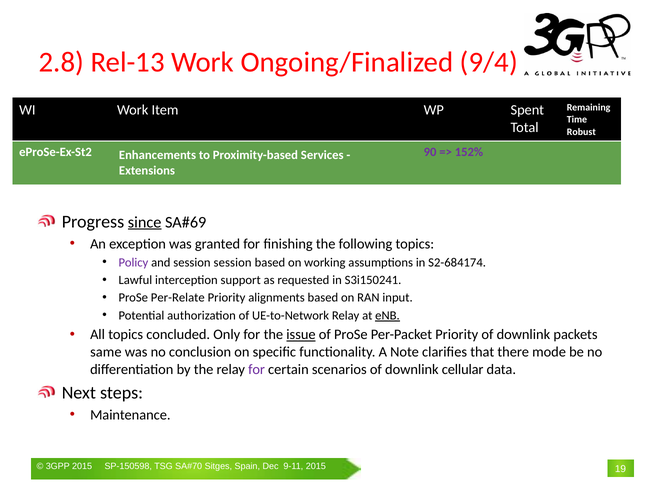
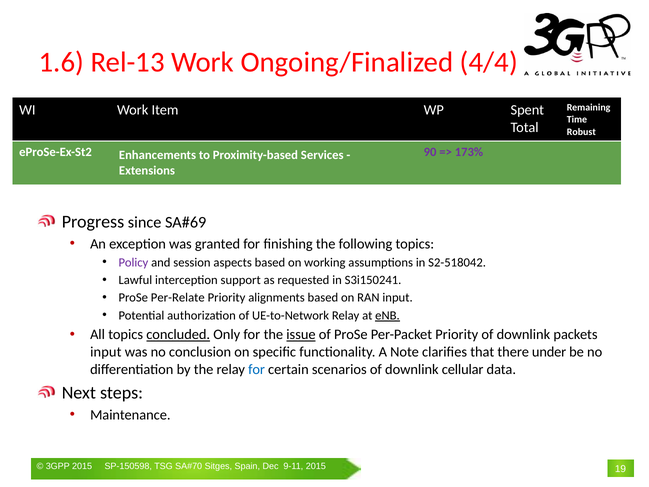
2.8: 2.8 -> 1.6 (61, 62)
9/4: 9/4 -> 4/4 (489, 62)
152%: 152% -> 173% (469, 152)
since underline: present -> none (145, 222)
session session: session -> aspects (233, 262)
S2-684174: S2-684174 -> S2-518042 (457, 262)
concluded underline: none -> present (178, 335)
same: same -> input (106, 352)
mode: mode -> under (549, 352)
for colour: purple -> blue (257, 369)
